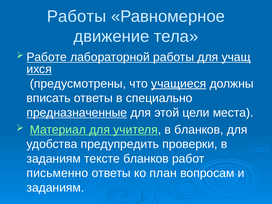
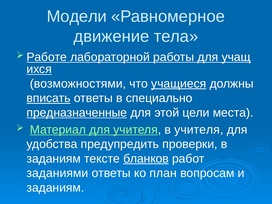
Работы: Работы -> Модели (77, 16)
предусмотрены: предусмотрены -> возможностями (78, 84)
вписать underline: none -> present (49, 98)
в бланков: бланков -> учителя (199, 130)
бланков underline: none -> present (146, 159)
письменно: письменно -> заданиями (57, 173)
